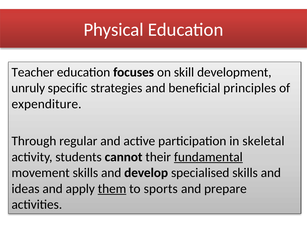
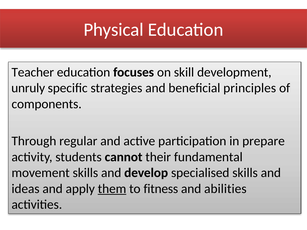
expenditure: expenditure -> components (47, 104)
skeletal: skeletal -> prepare (264, 141)
fundamental underline: present -> none (208, 157)
sports: sports -> fitness (161, 189)
prepare: prepare -> abilities (225, 189)
